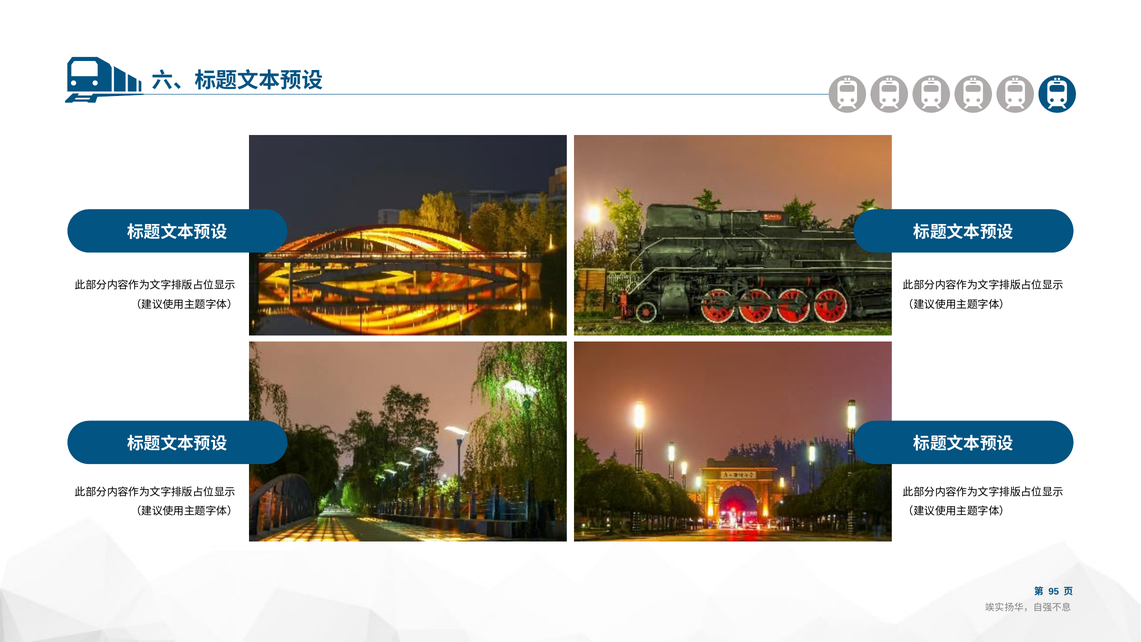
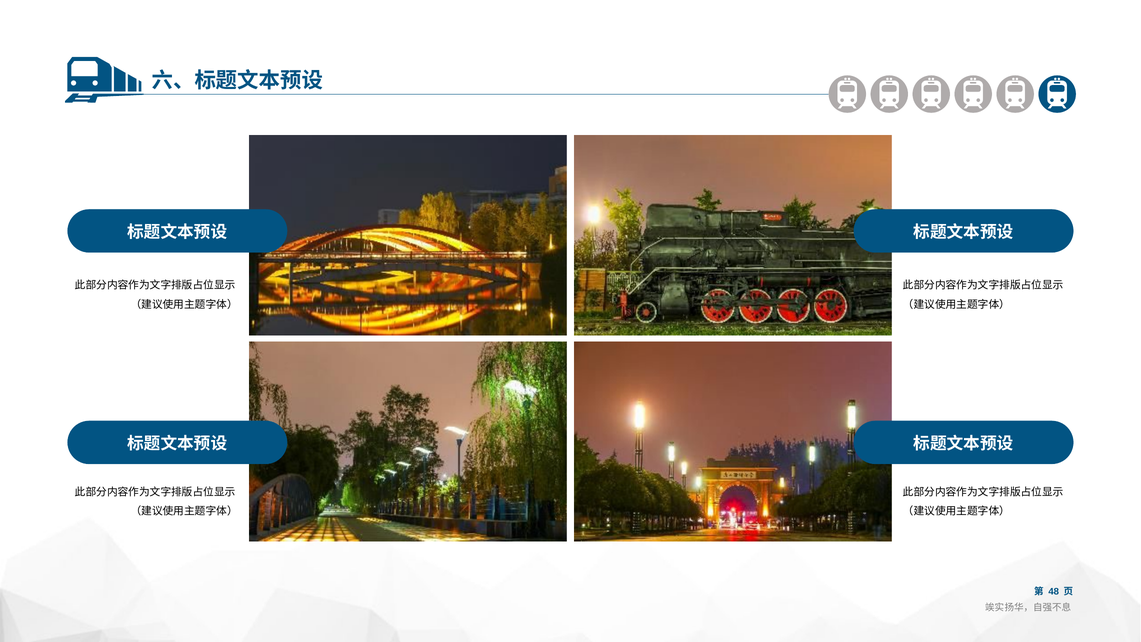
95: 95 -> 48 (1054, 592)
